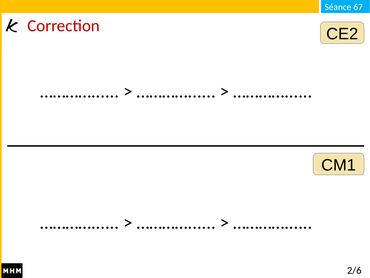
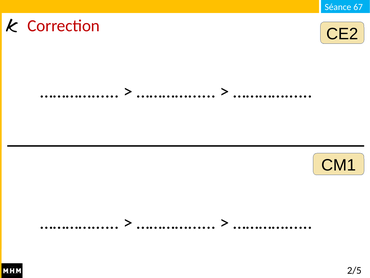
2/6: 2/6 -> 2/5 (354, 270)
